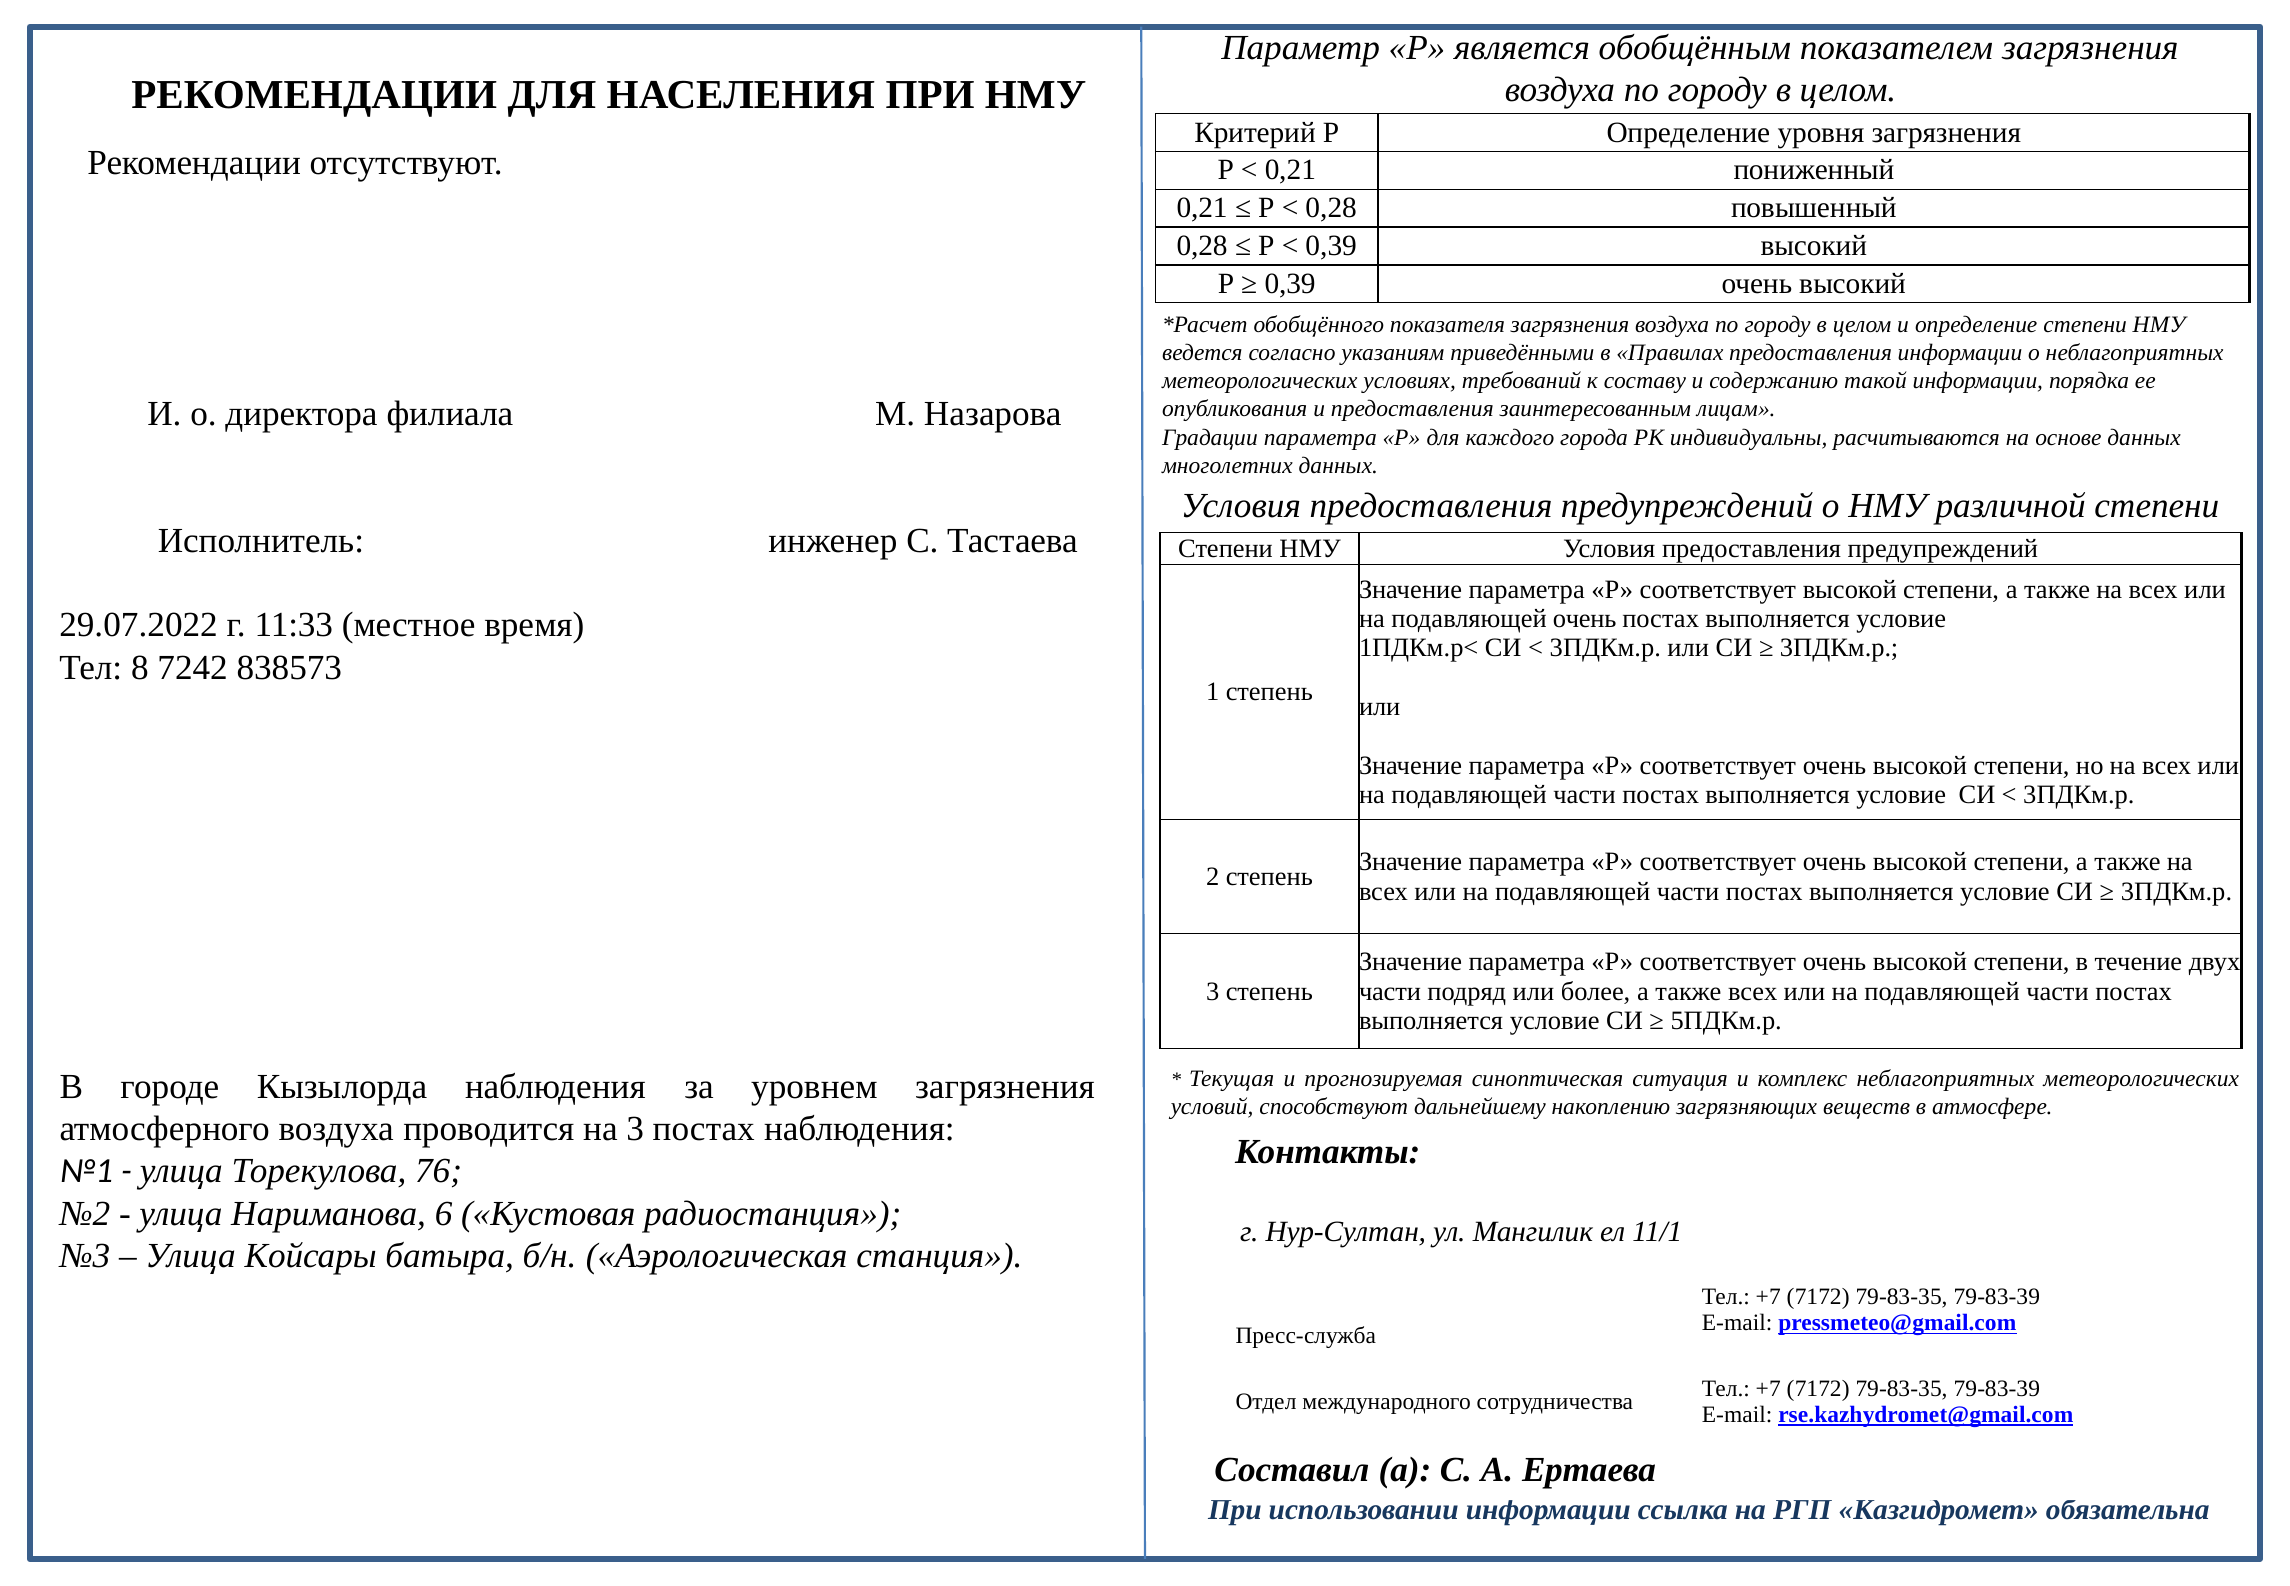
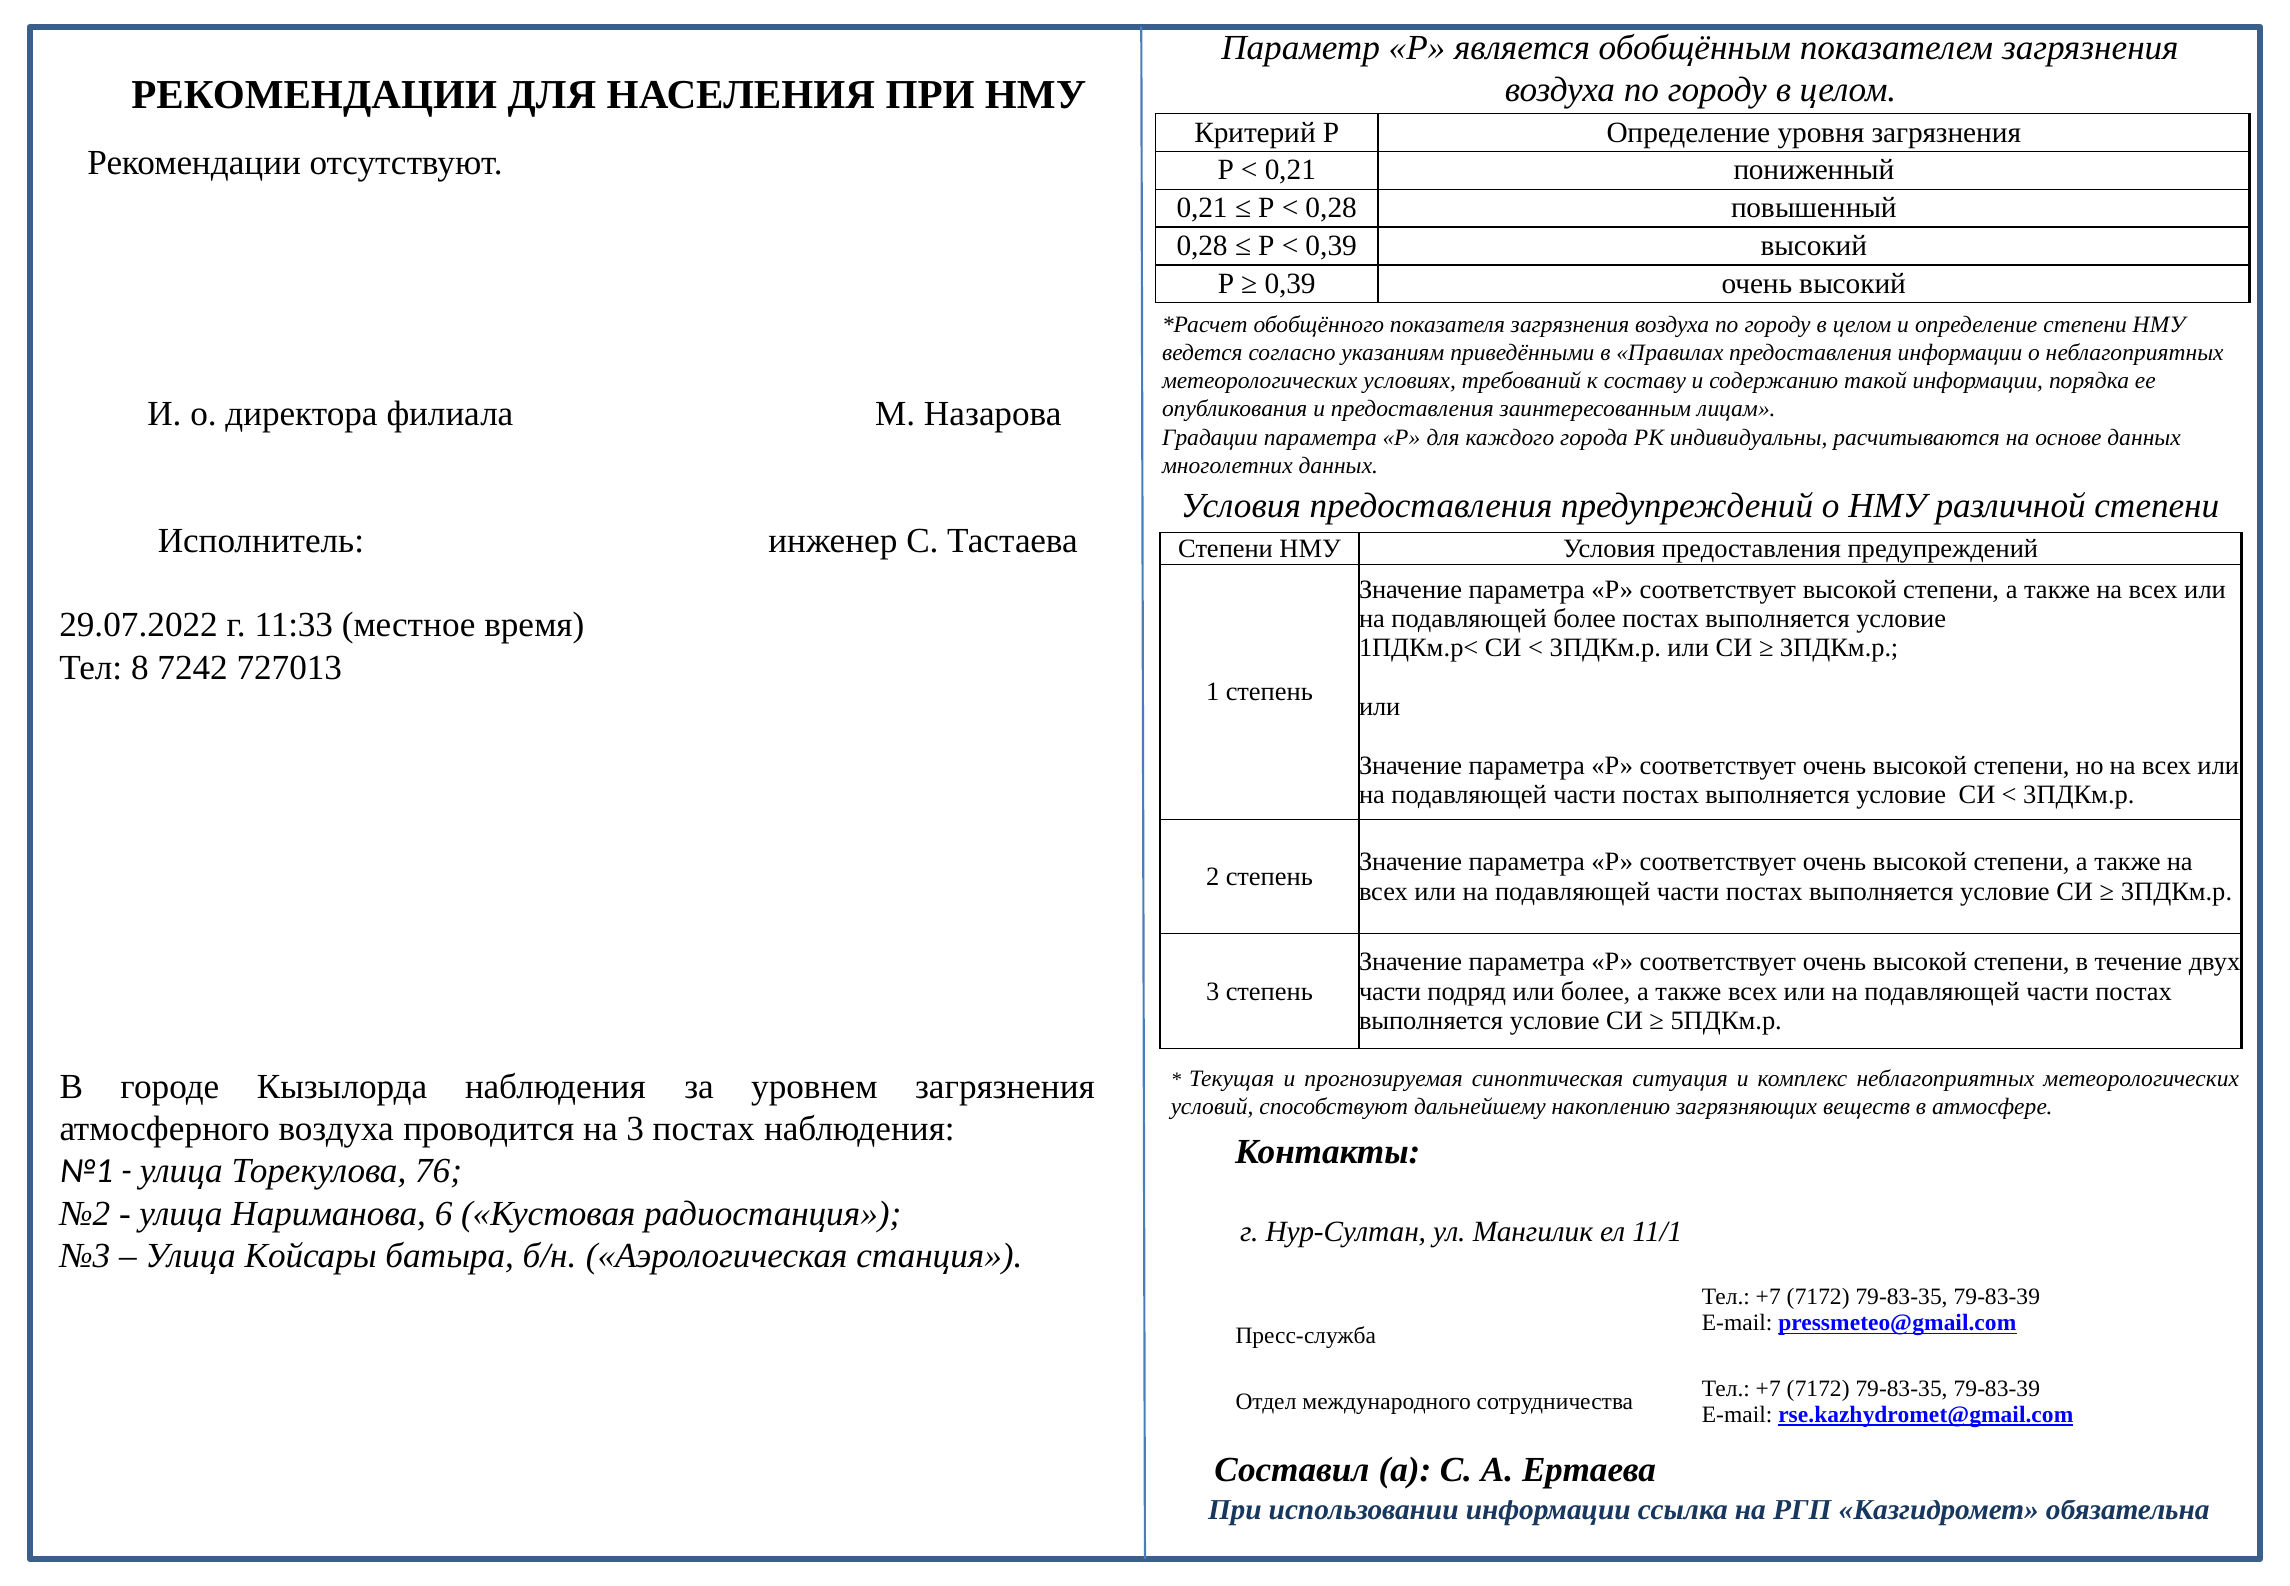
подавляющей очень: очень -> более (1585, 619)
838573: 838573 -> 727013 (289, 667)
